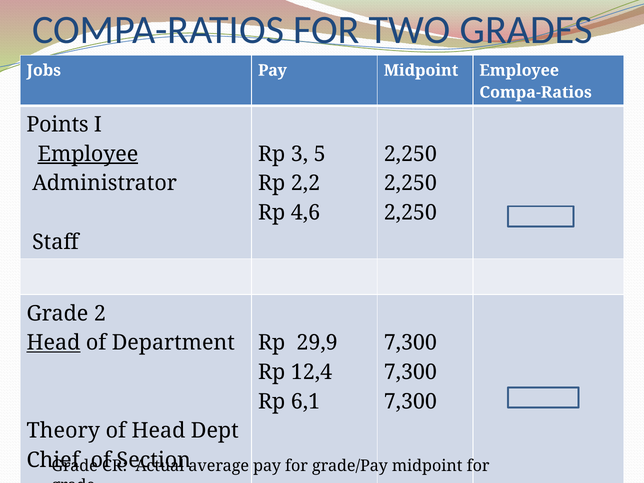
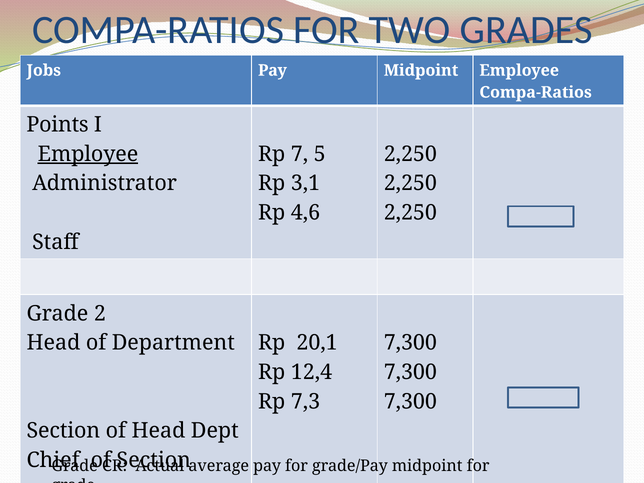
3: 3 -> 7 (300, 154)
2,2: 2,2 -> 3,1 (306, 183)
Head underline: present -> none (53, 343)
29,9: 29,9 -> 20,1 (317, 343)
6,1: 6,1 -> 7,3 (306, 401)
Theory: Theory -> Section (63, 431)
